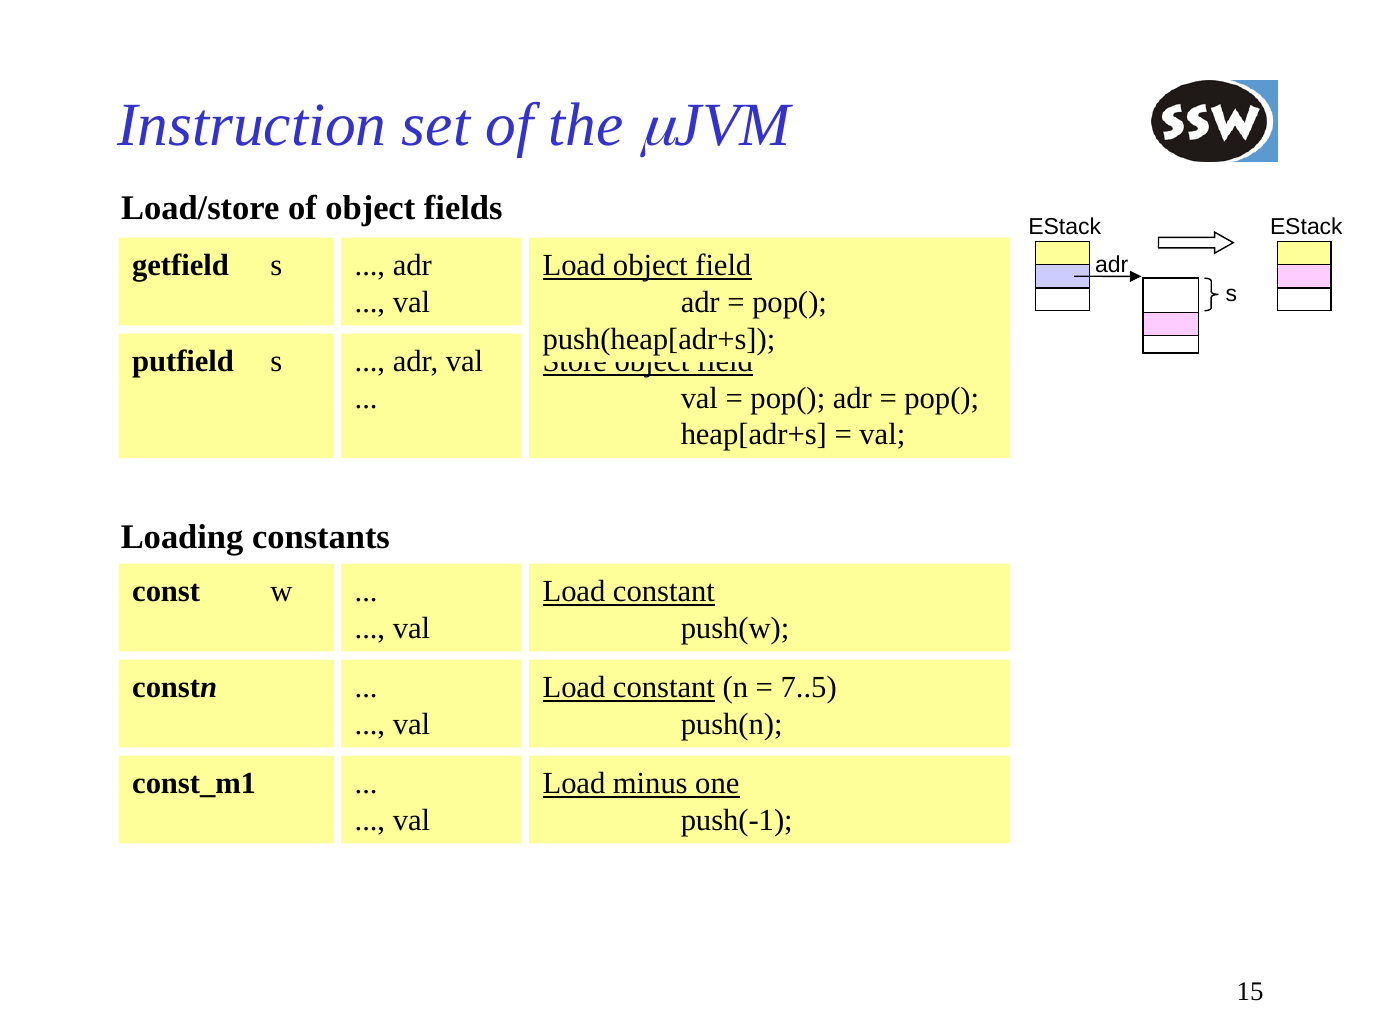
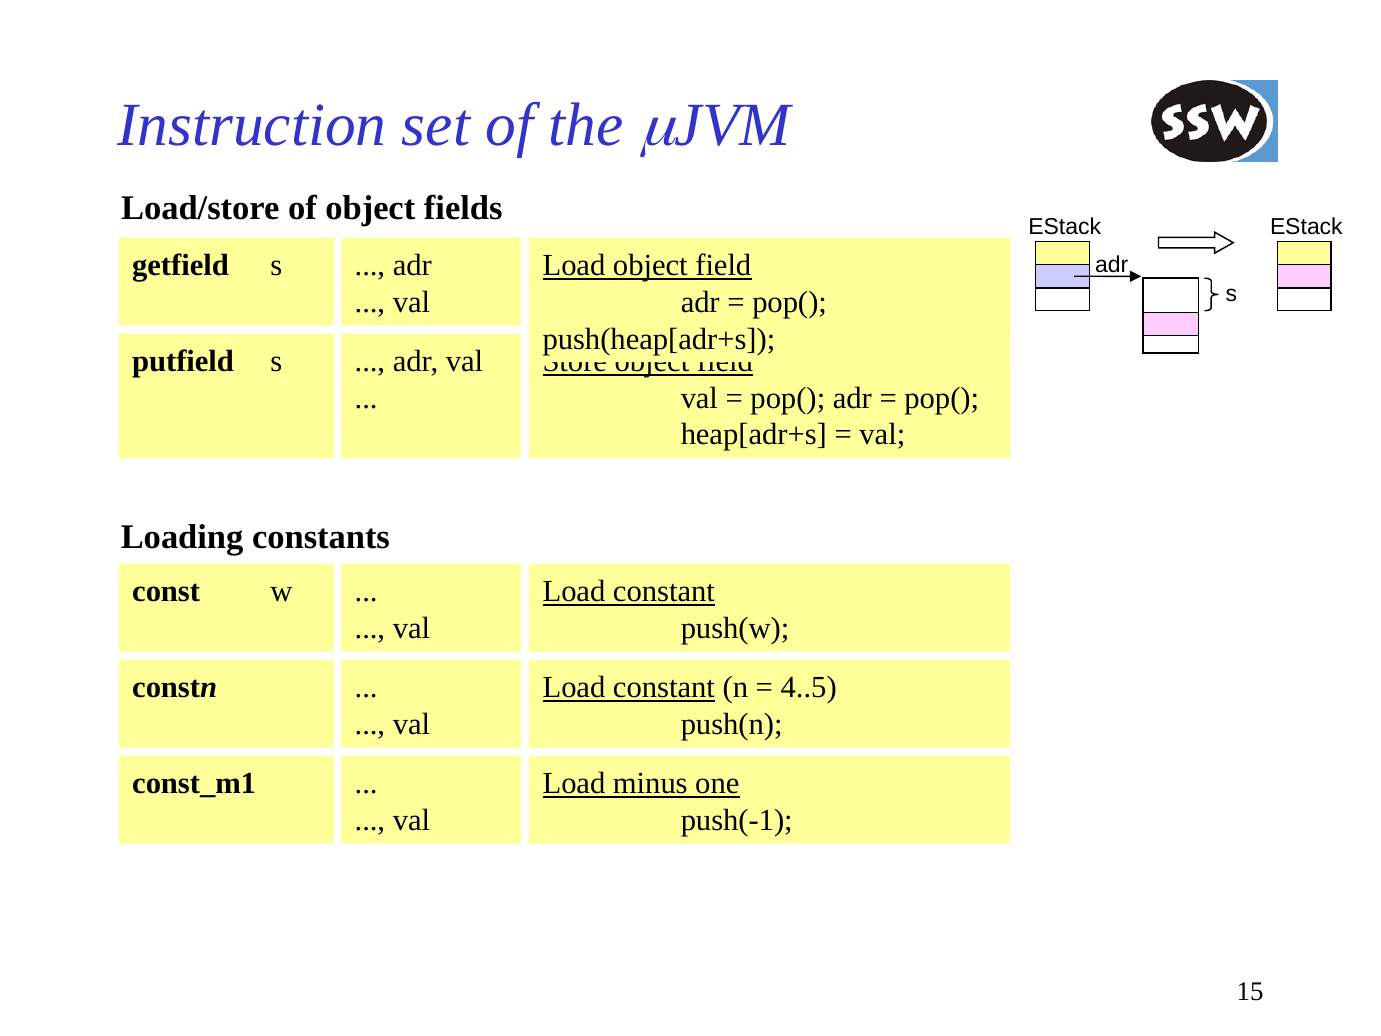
7..5: 7..5 -> 4..5 (809, 687)
